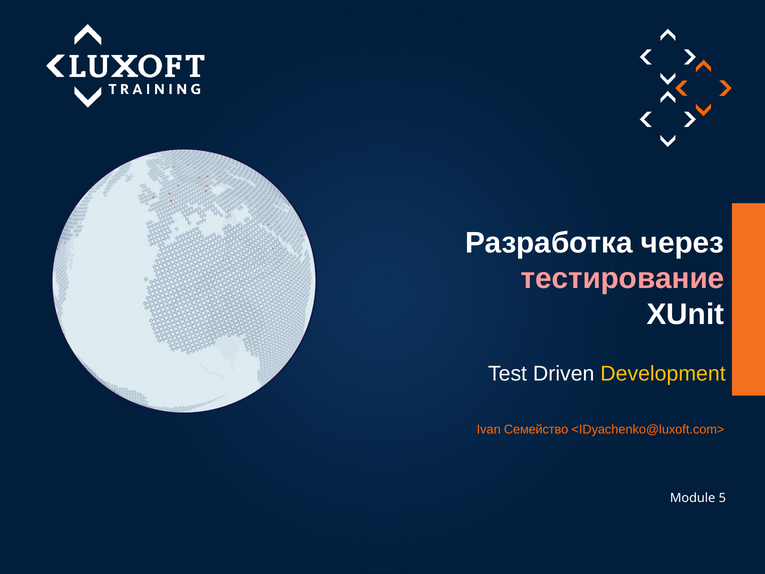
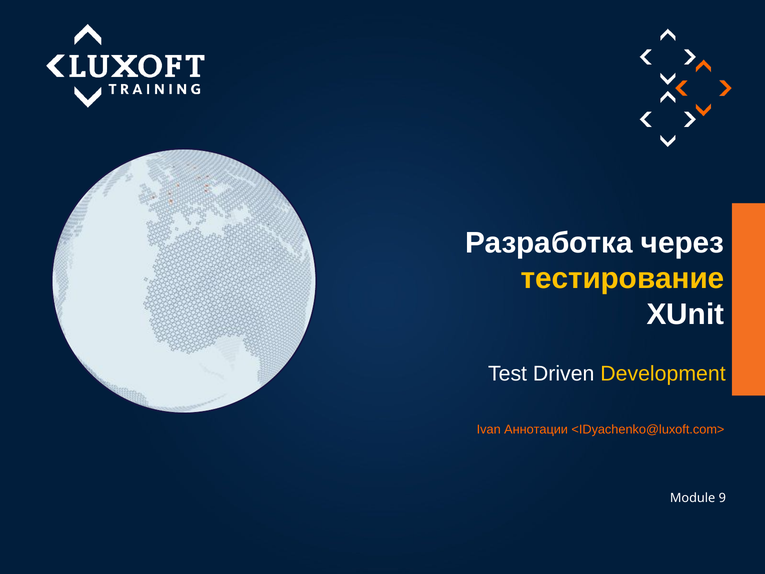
тестирование colour: pink -> yellow (623, 278)
Семейство: Семейство -> Аннотации (536, 429)
5: 5 -> 9 (722, 498)
